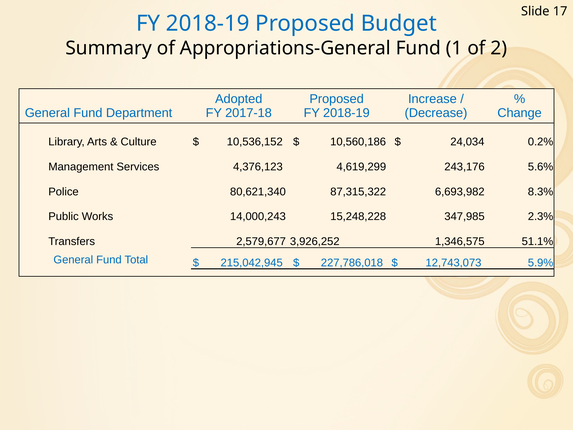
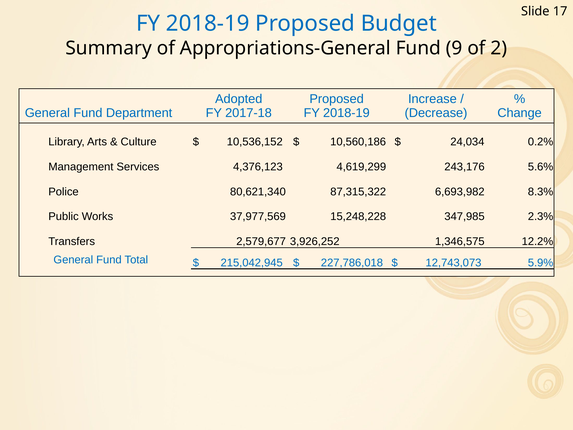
1: 1 -> 9 (454, 48)
14,000,243: 14,000,243 -> 37,977,569 (258, 217)
51.1%: 51.1% -> 12.2% (537, 241)
